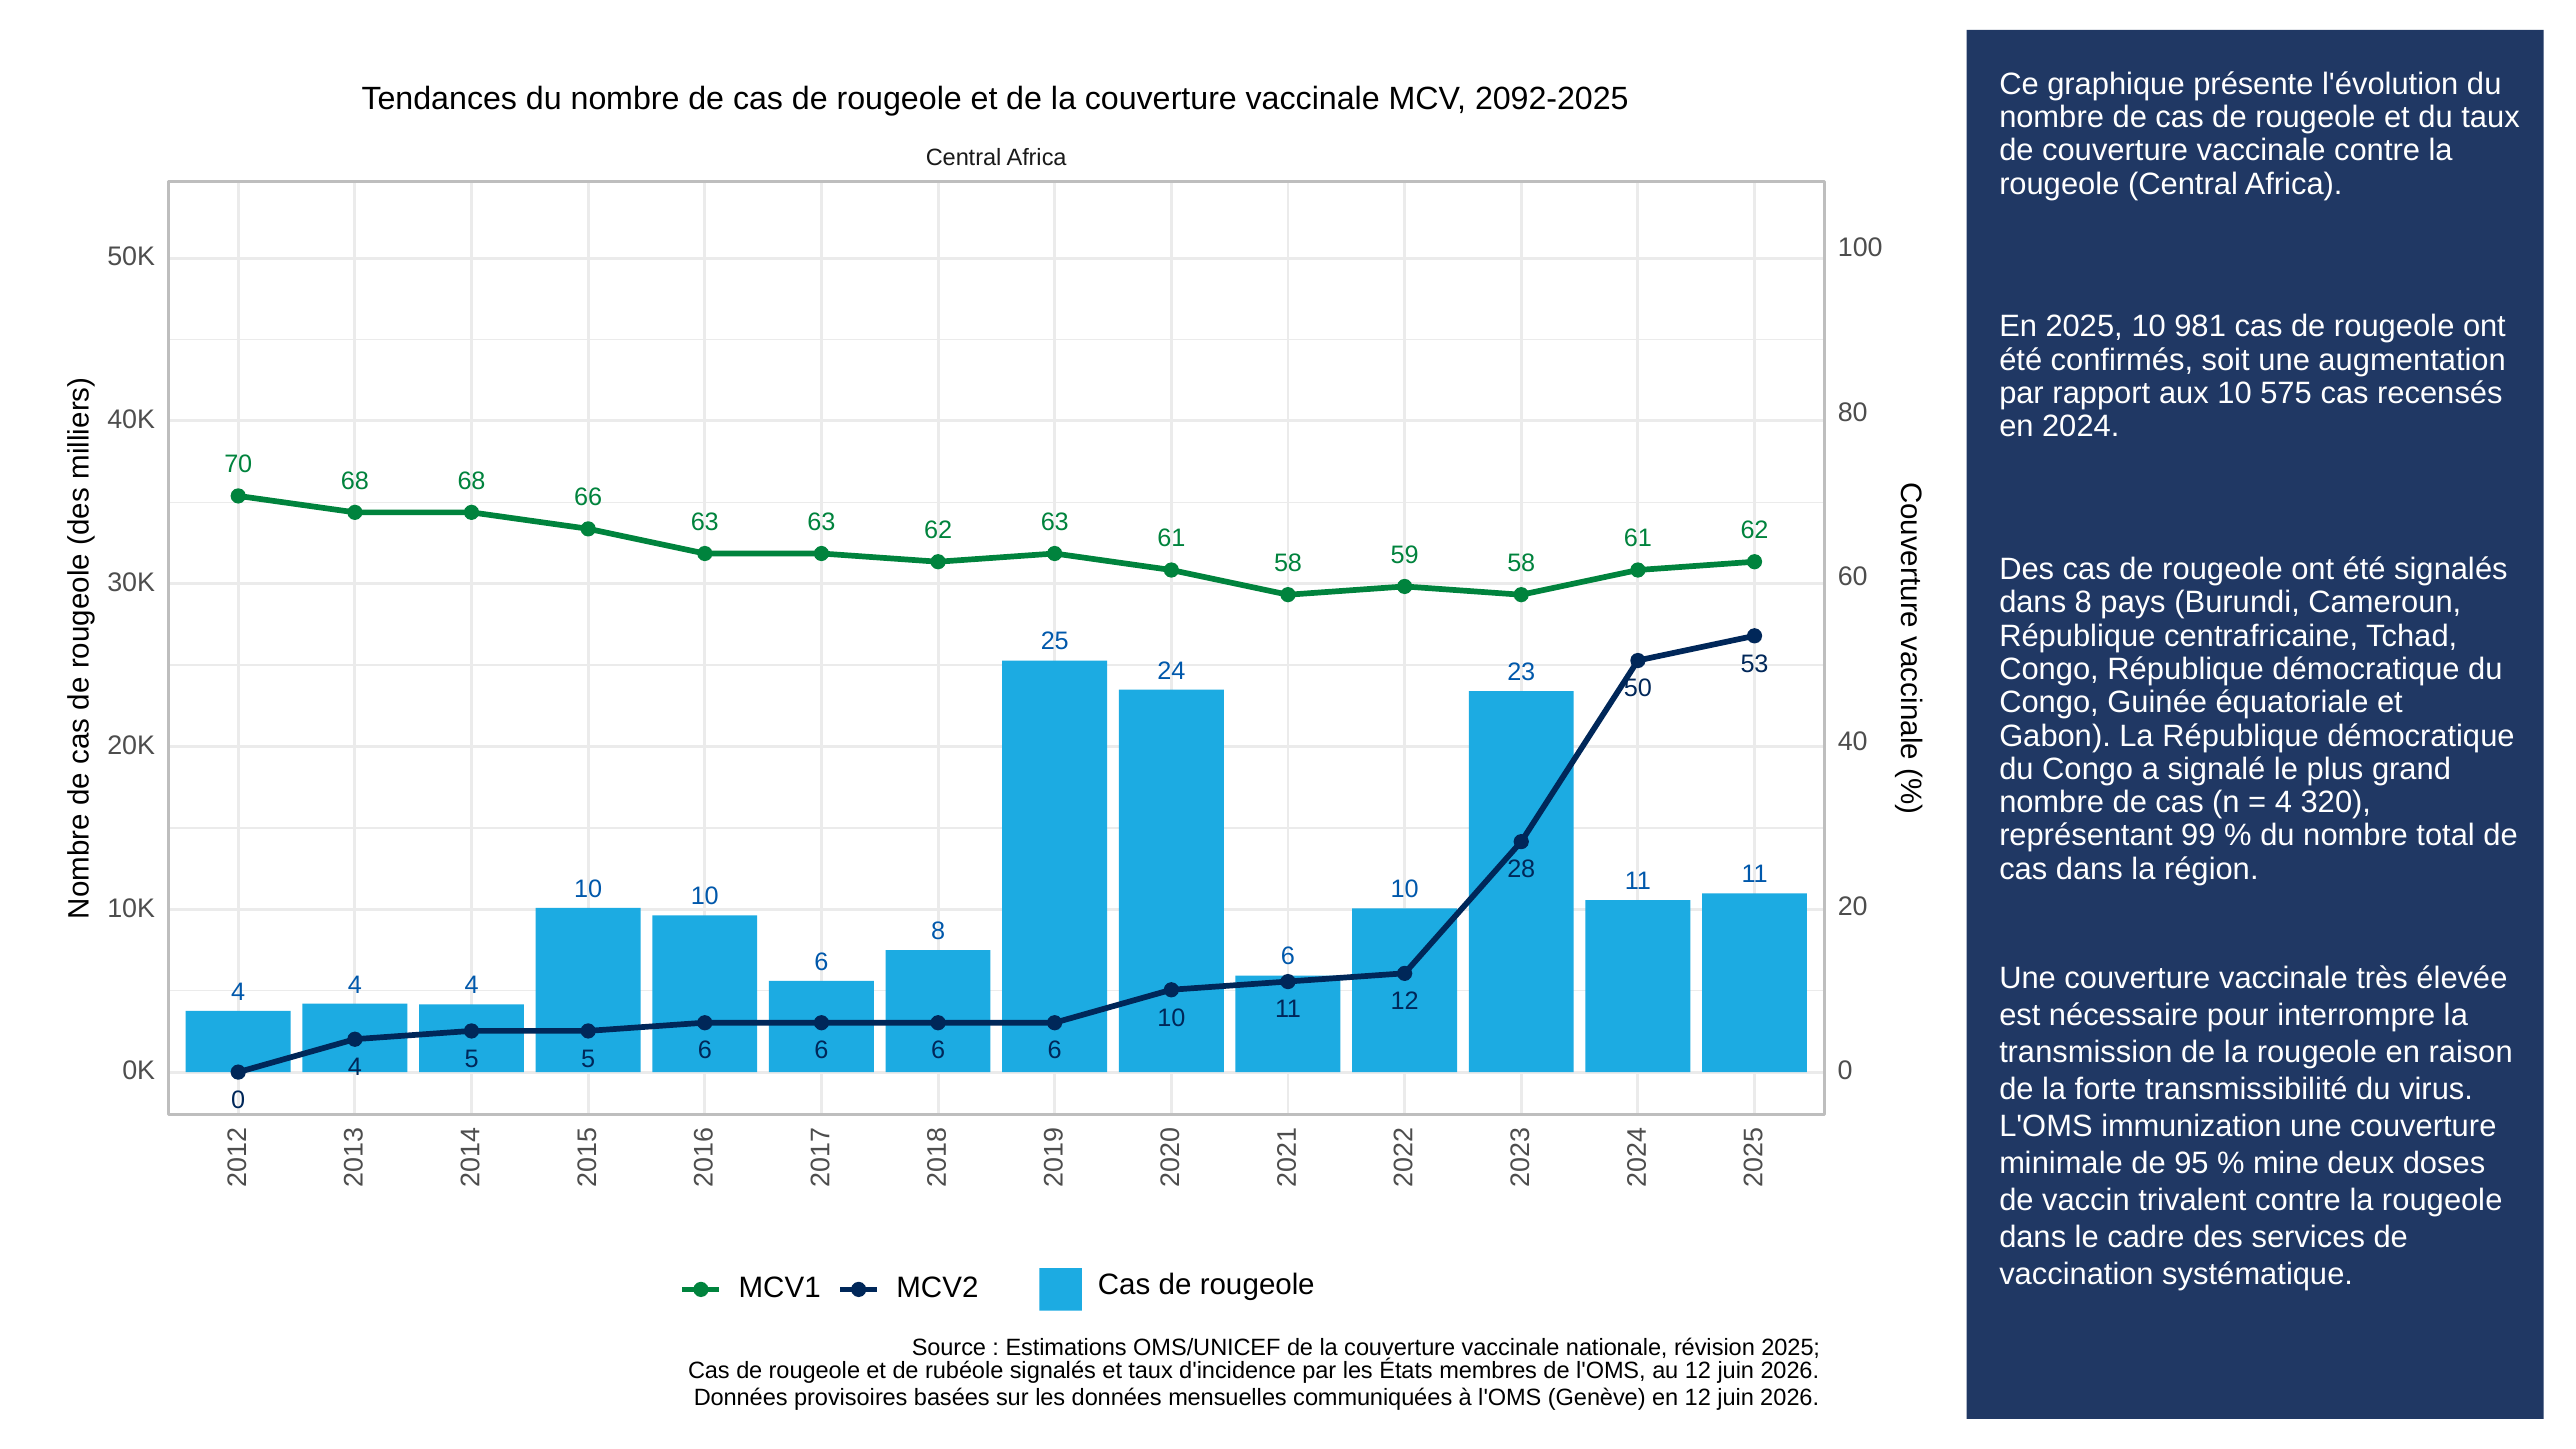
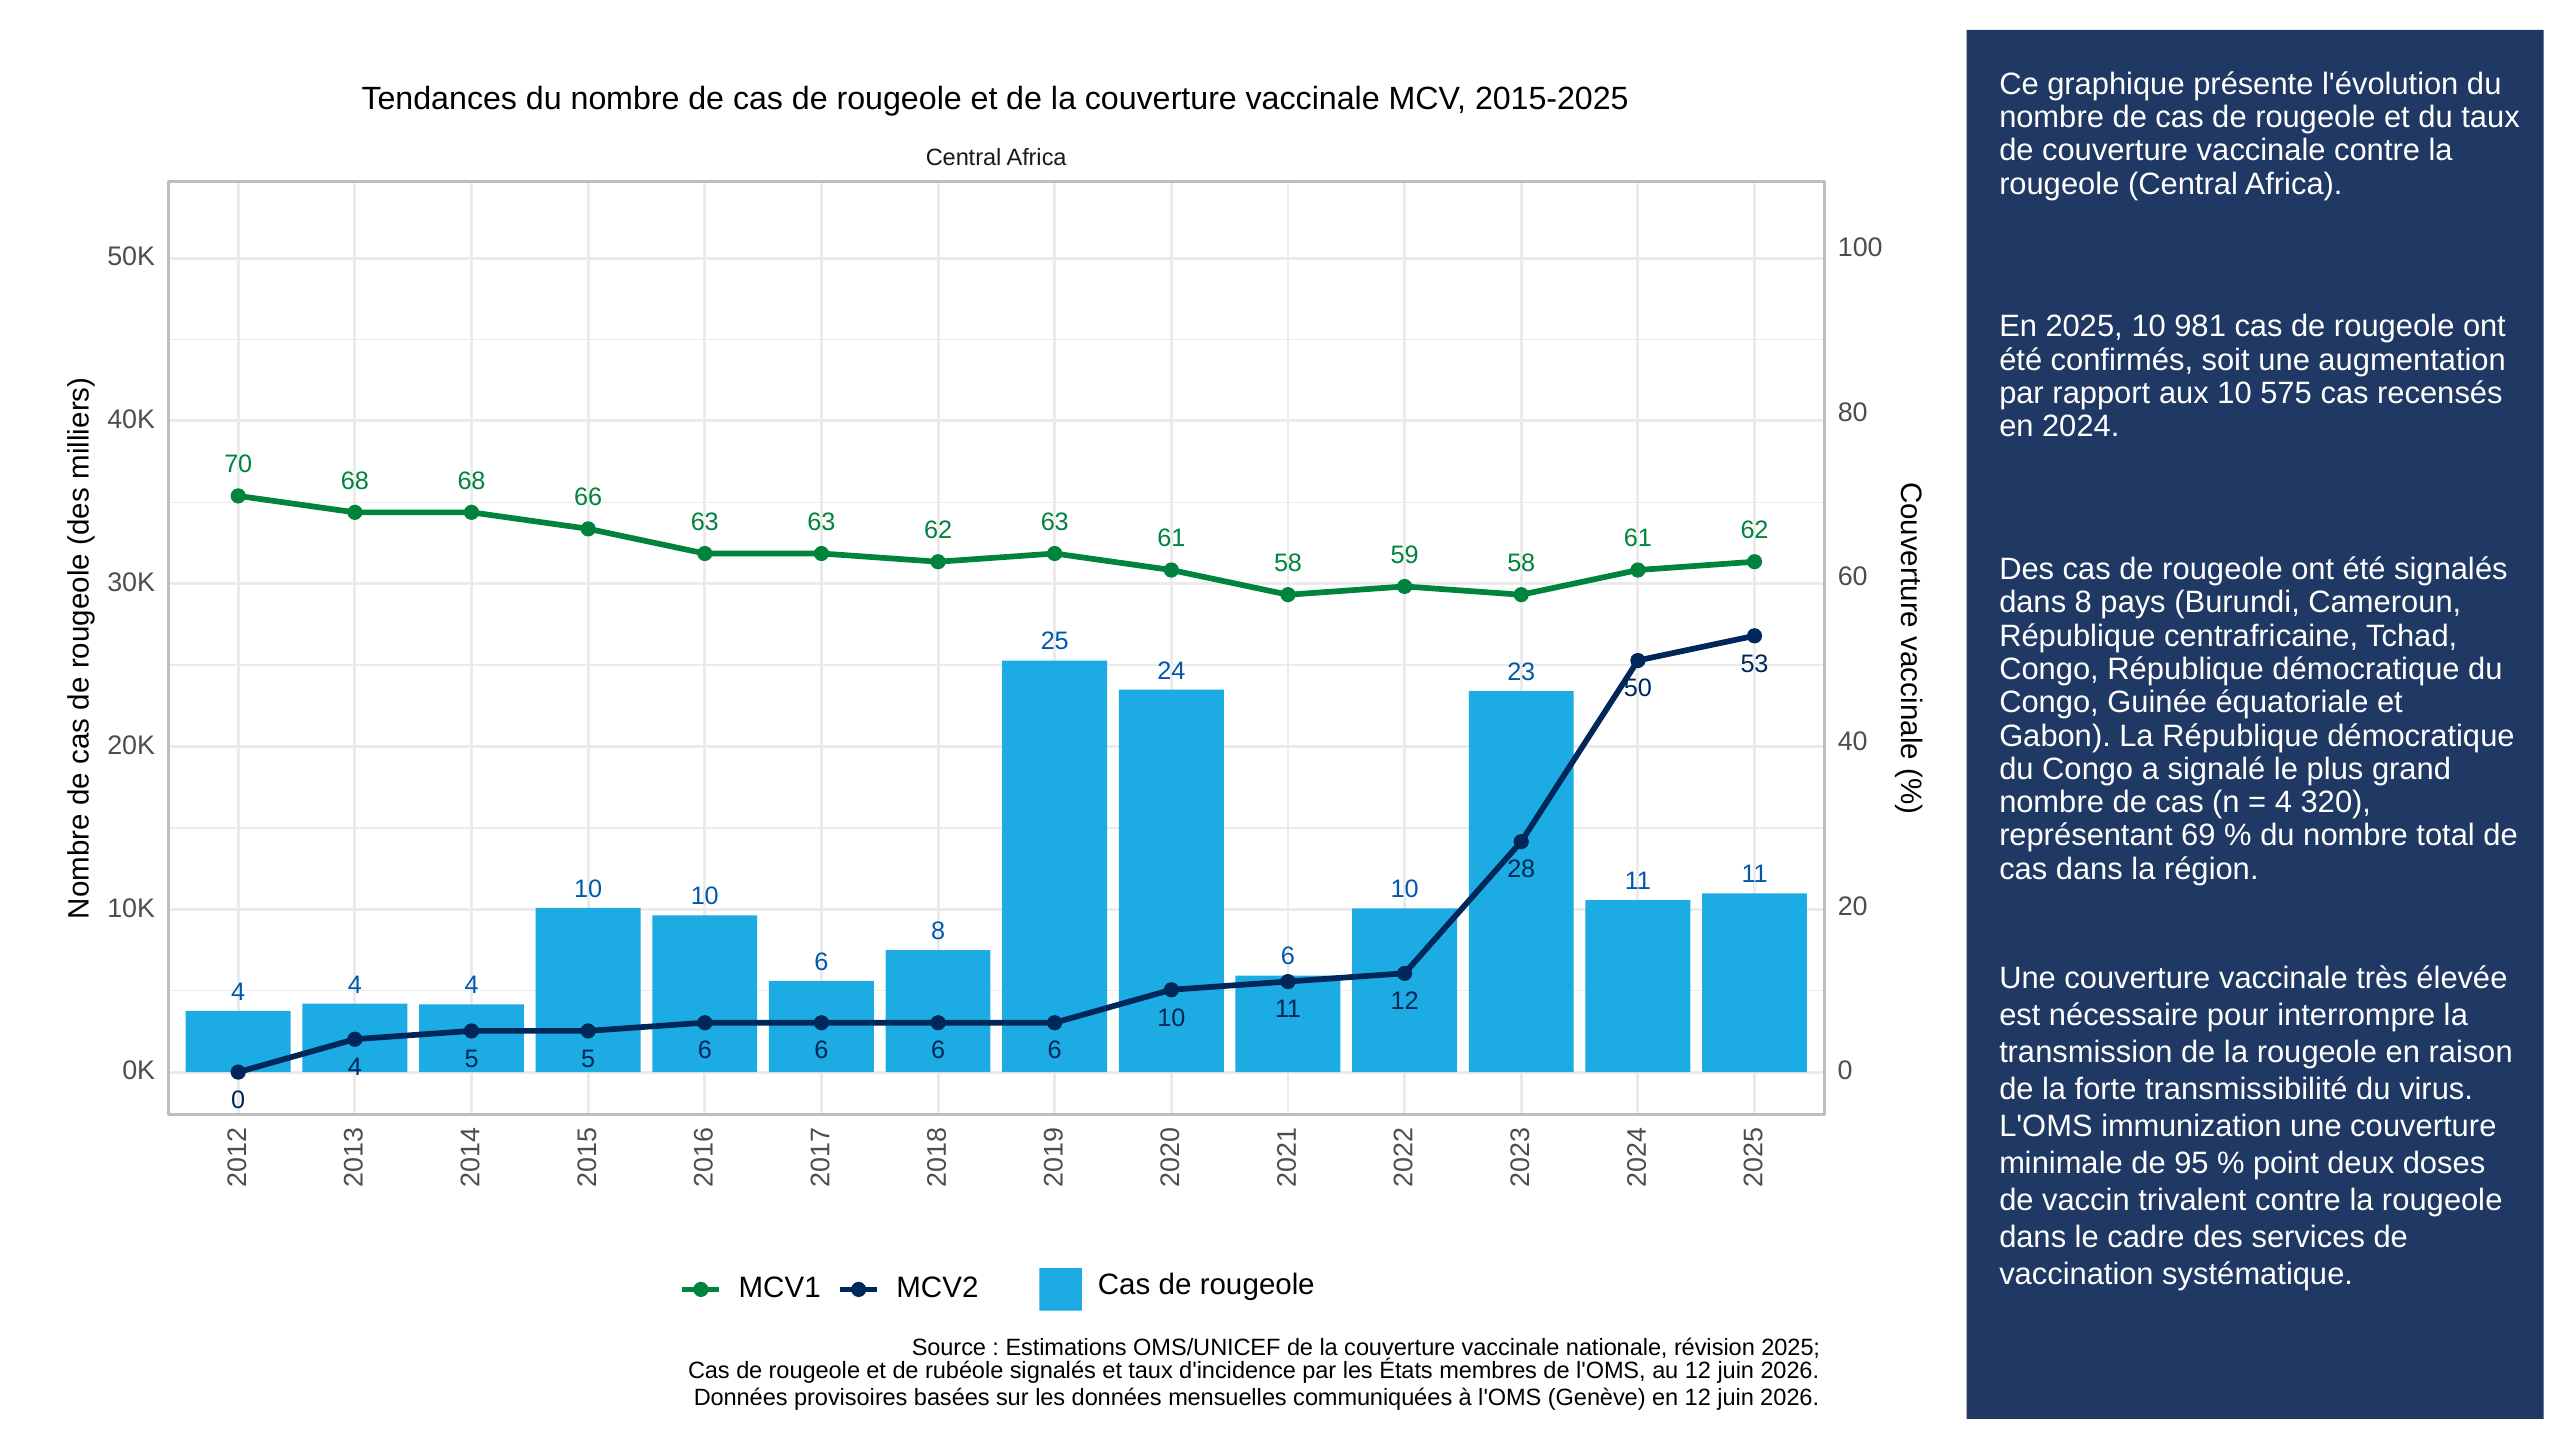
2092-2025: 2092-2025 -> 2015-2025 (1552, 99)
99: 99 -> 69 (2198, 836)
mine: mine -> point (2286, 1163)
